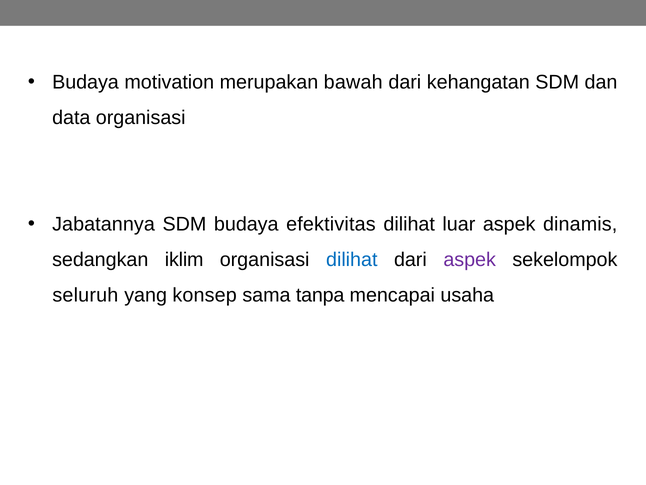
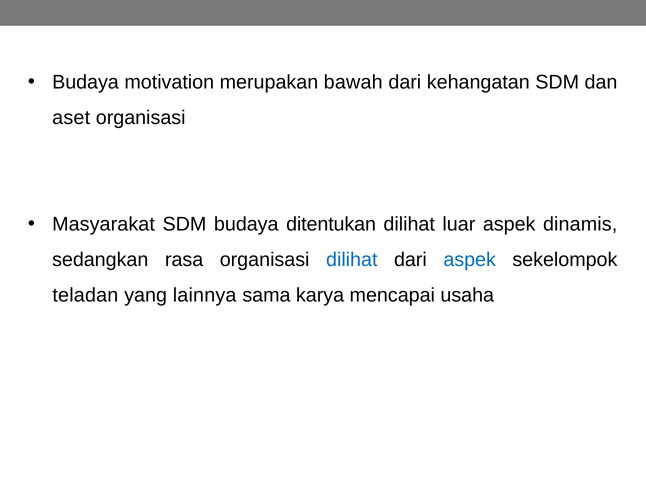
data: data -> aset (71, 118)
Jabatannya: Jabatannya -> Masyarakat (103, 224)
efektivitas: efektivitas -> ditentukan (331, 224)
iklim: iklim -> rasa (184, 260)
aspek colour: purple -> blue (470, 260)
seluruh: seluruh -> teladan (85, 295)
konsep: konsep -> lainnya (205, 295)
tanpa: tanpa -> karya (320, 295)
